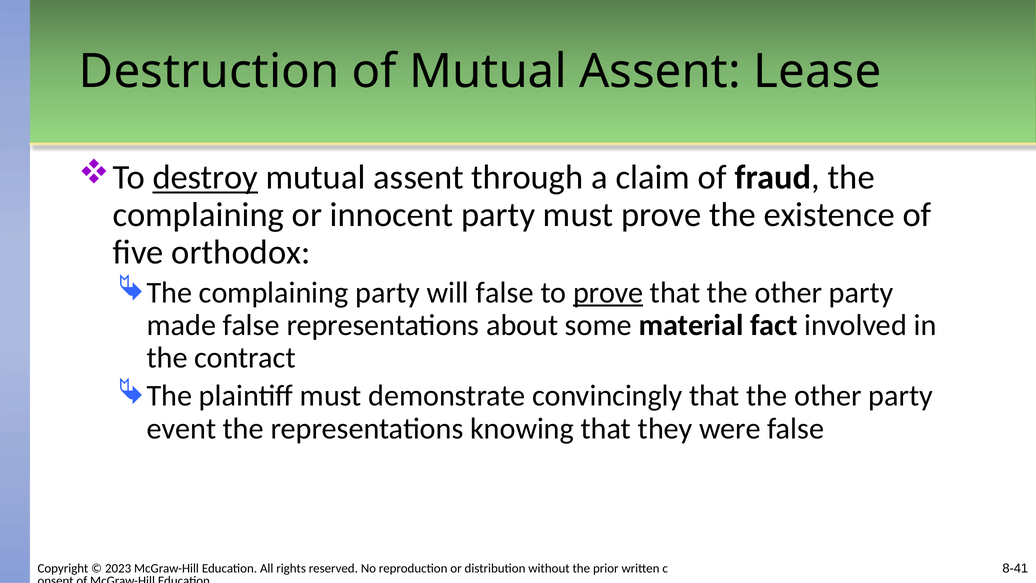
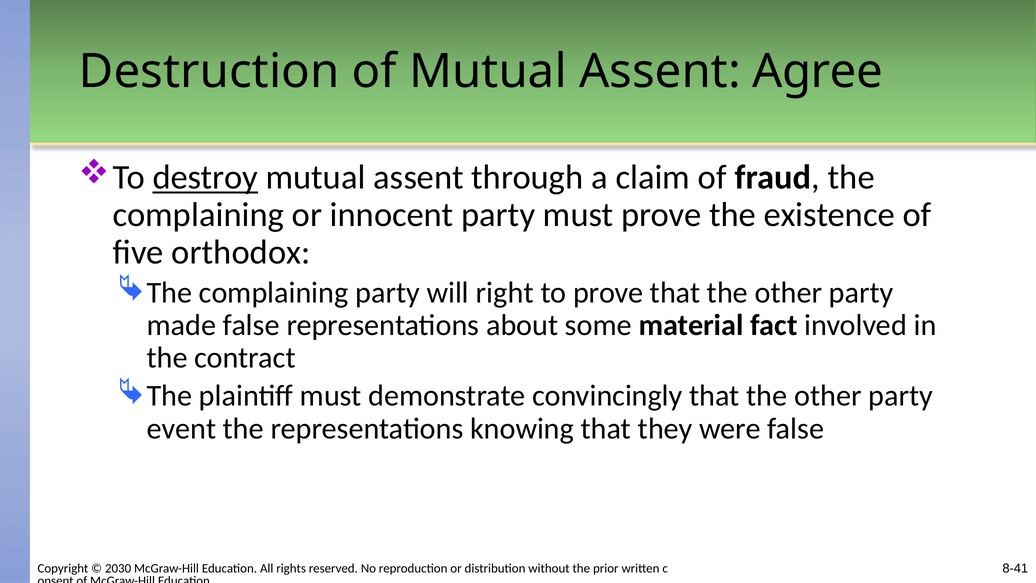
Lease: Lease -> Agree (818, 72)
will false: false -> right (505, 293)
prove underline: present -> none (608, 293)
2023: 2023 -> 2030 (118, 568)
